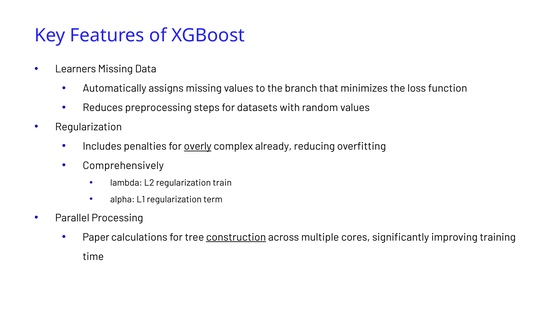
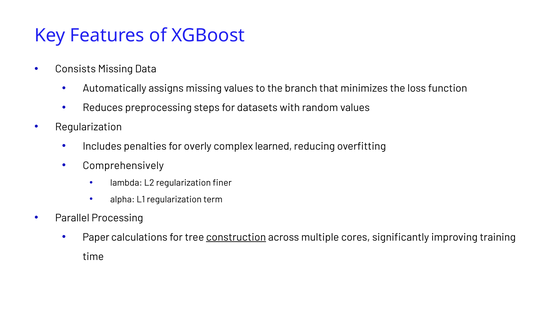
Learners: Learners -> Consists (75, 69)
overly underline: present -> none (198, 146)
already: already -> learned (274, 146)
train: train -> finer (222, 183)
